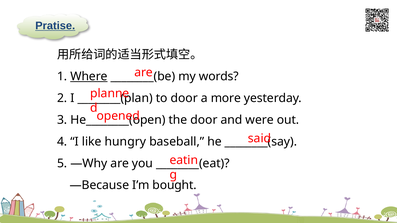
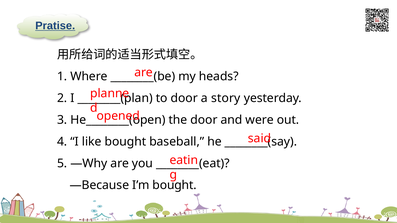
Where underline: present -> none (89, 77)
words: words -> heads (219, 77)
more: more -> story (226, 98)
like hungry: hungry -> bought (125, 142)
